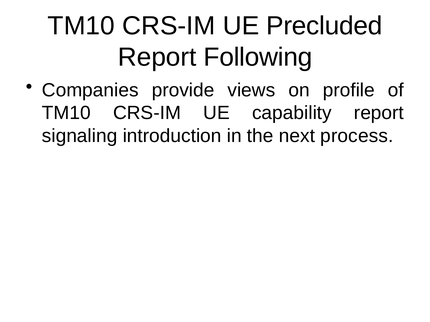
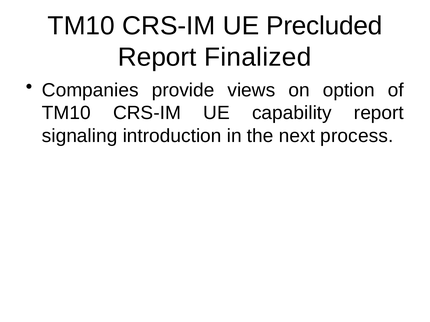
Following: Following -> Finalized (258, 57)
profile: profile -> option (349, 90)
